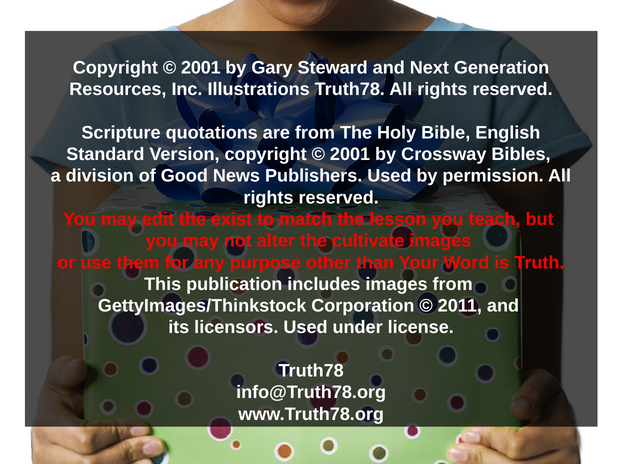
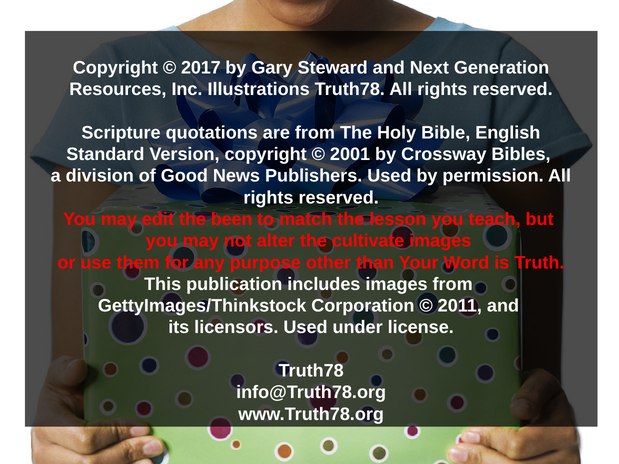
2001: 2001 -> 2017 (201, 68)
exist: exist -> been (232, 219)
